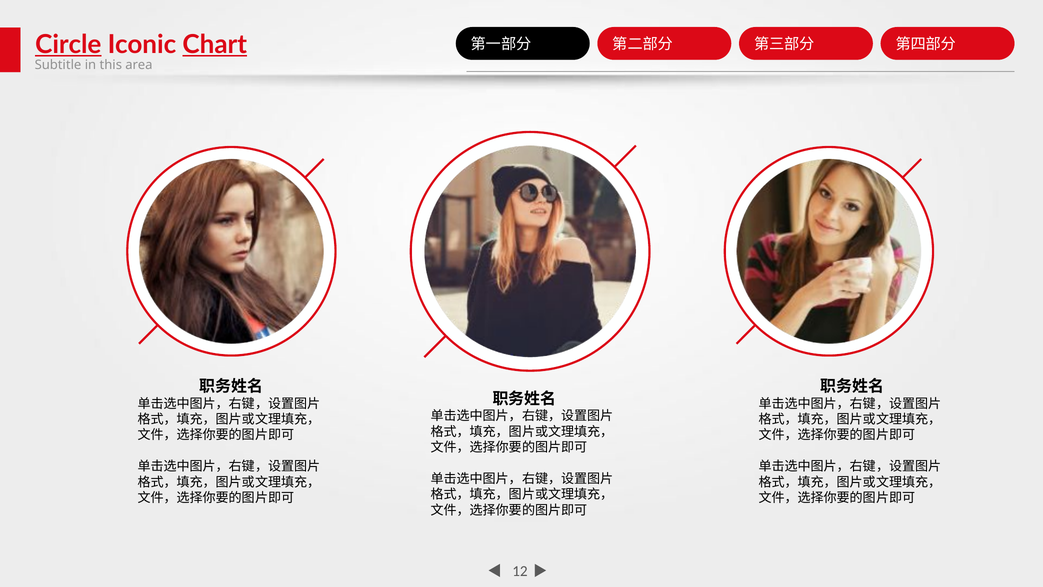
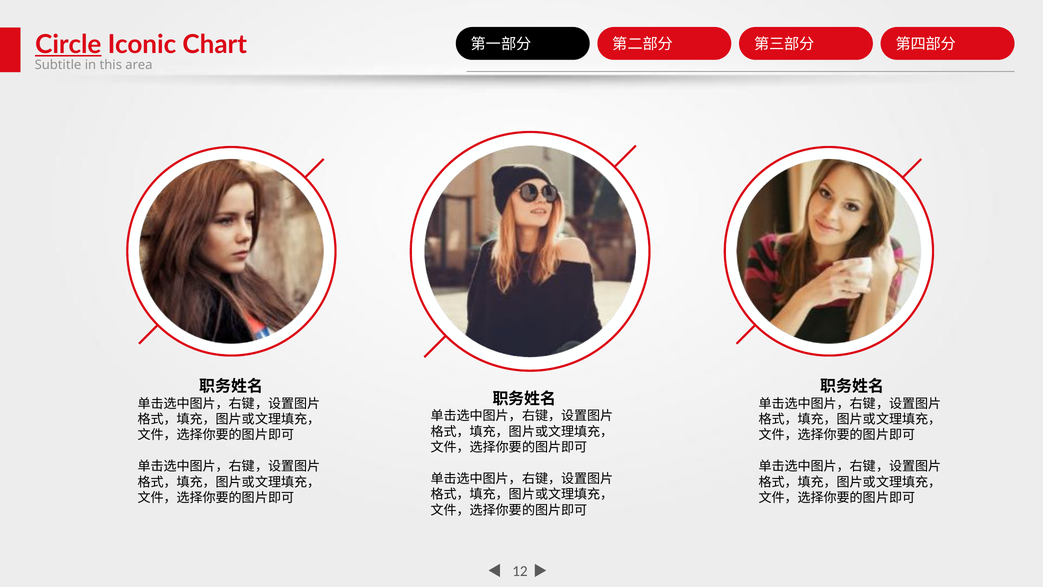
Chart underline: present -> none (215, 44)
